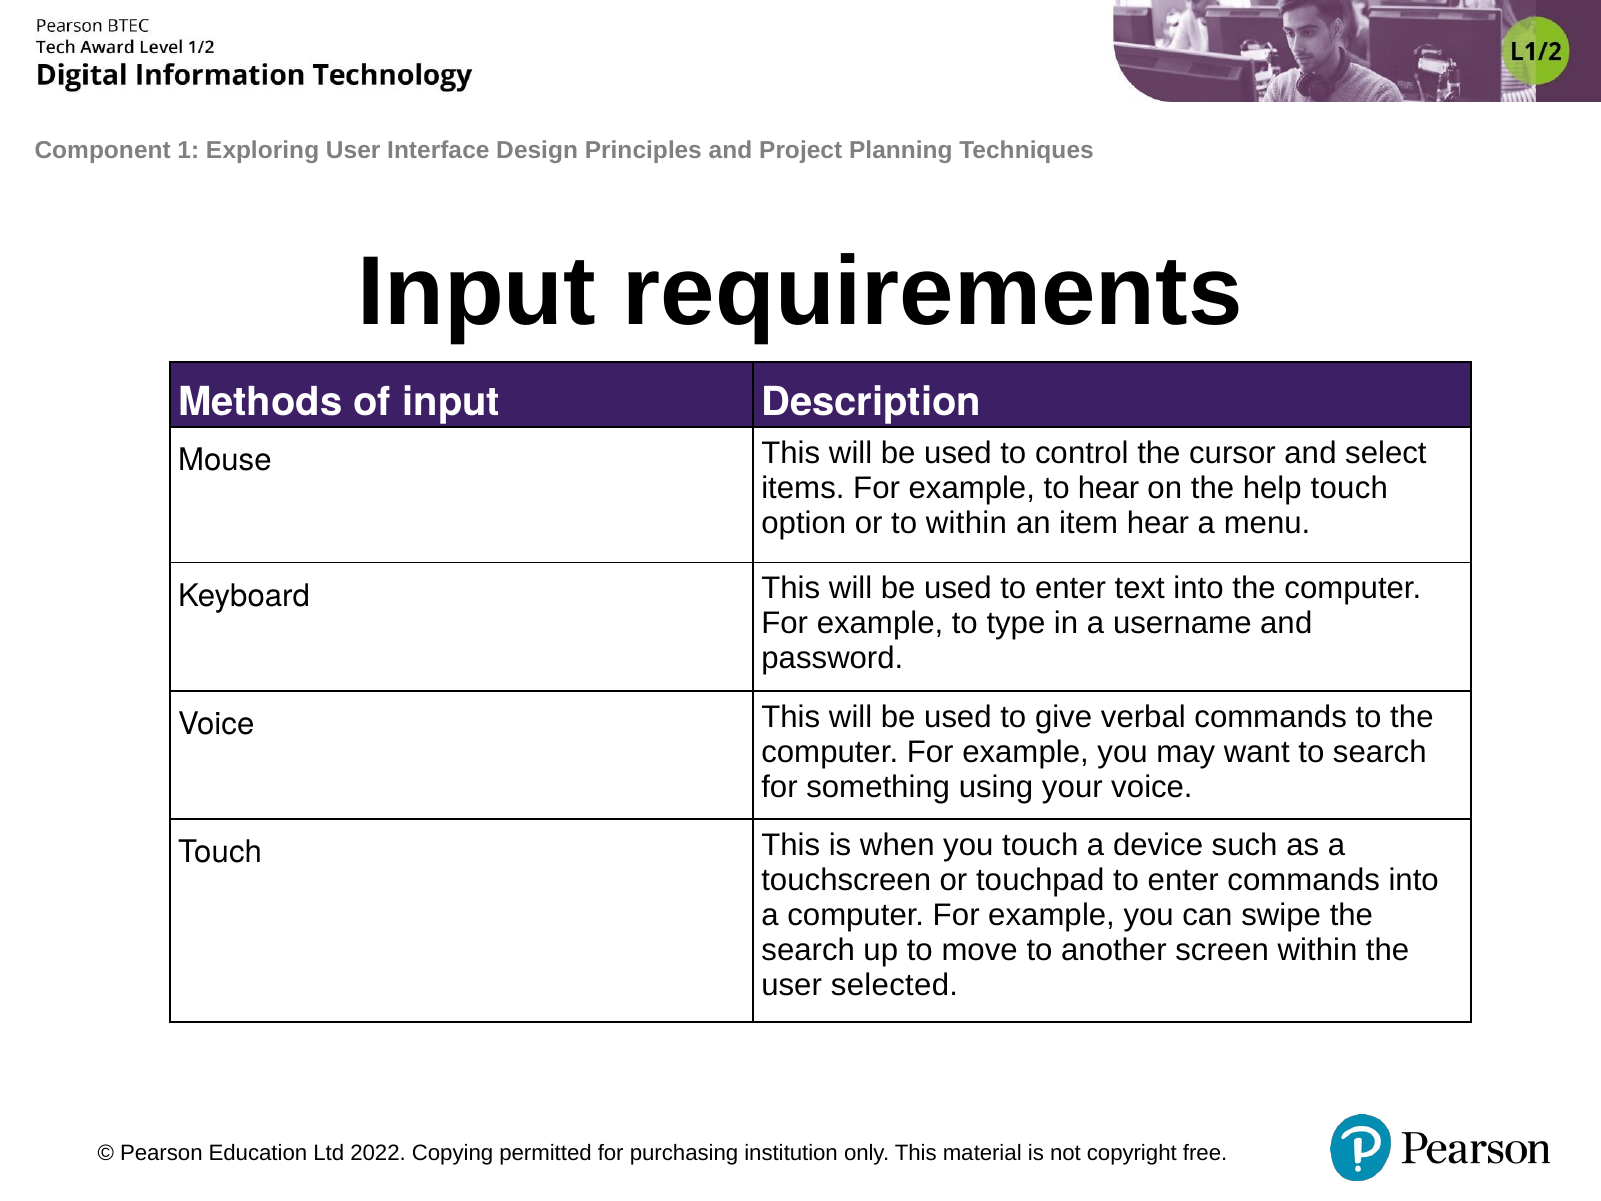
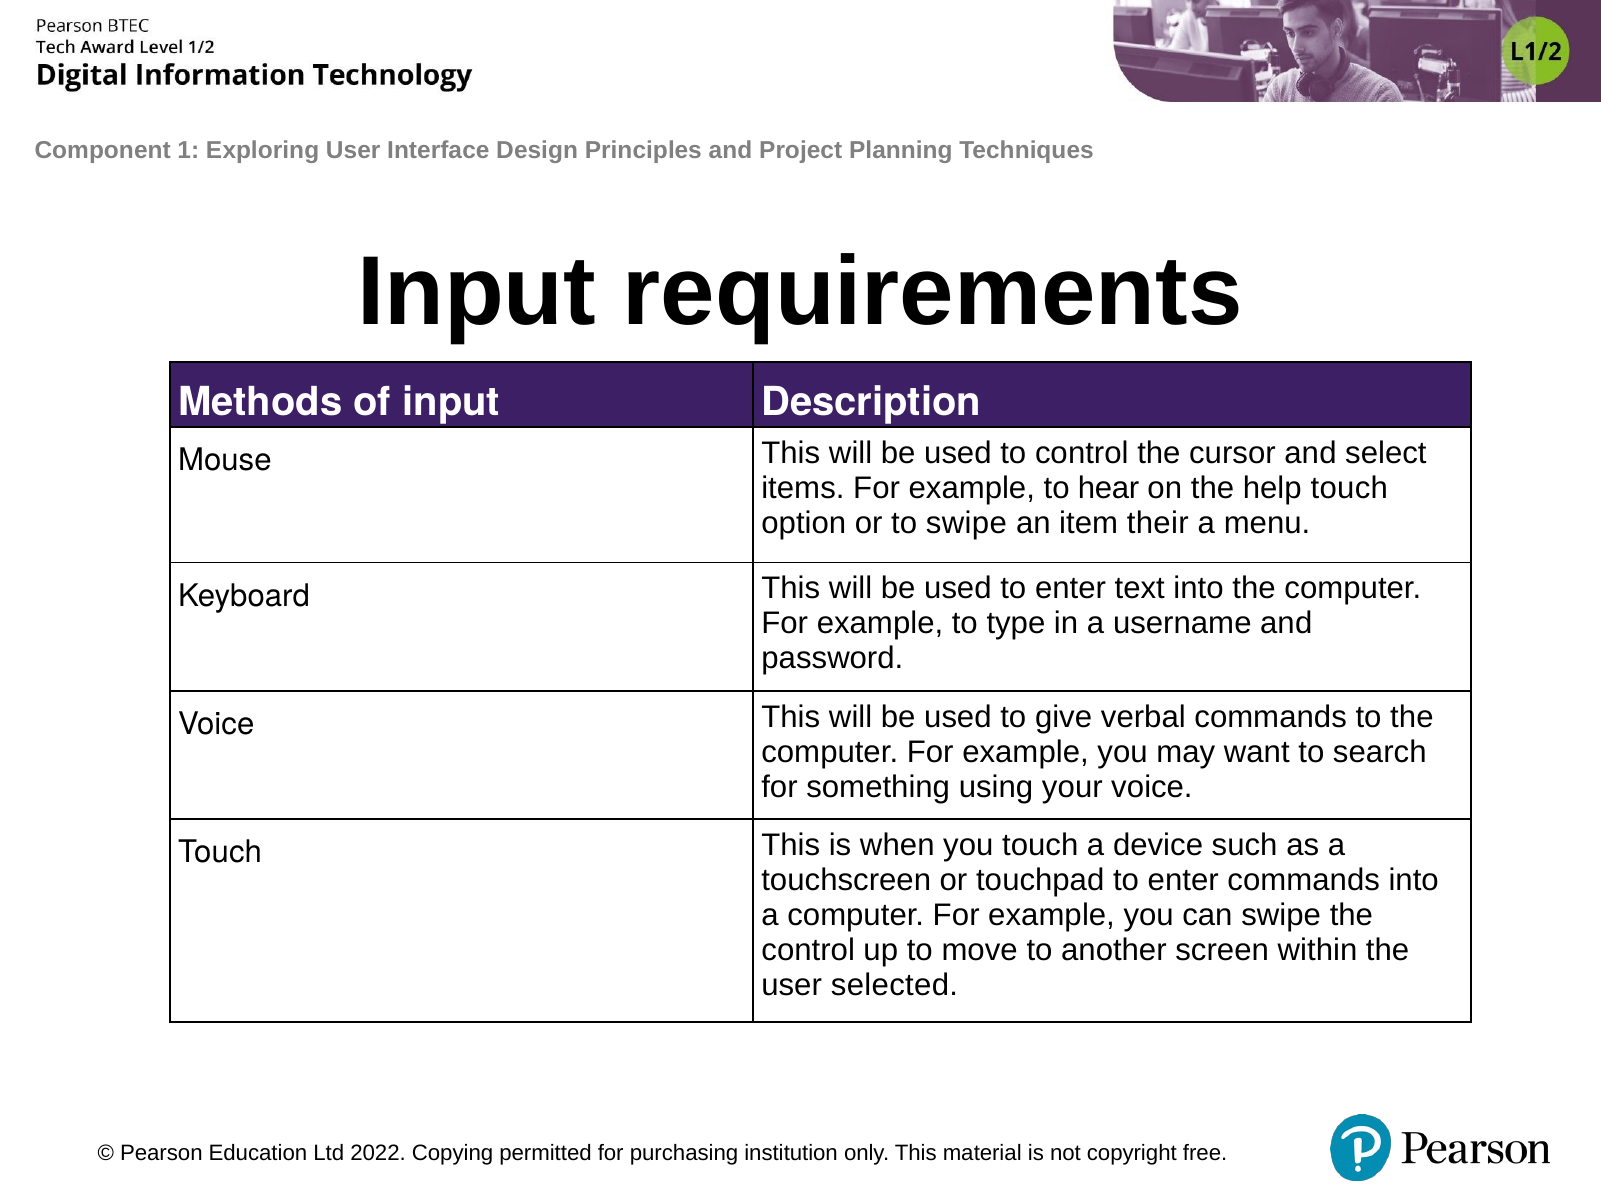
to within: within -> swipe (966, 523)
item hear: hear -> their (1158, 523)
search: search -> control (808, 950)
